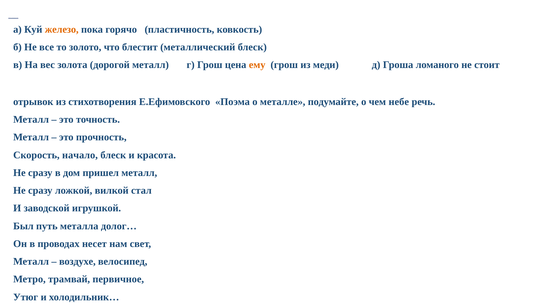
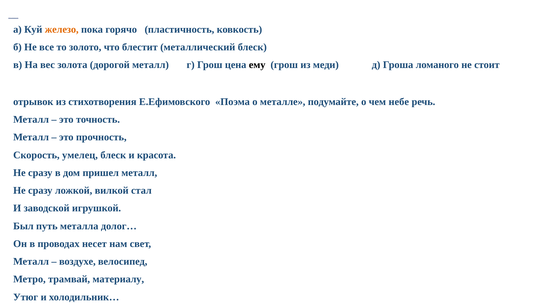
ему colour: orange -> black (257, 65)
начало: начало -> умелец (80, 155)
первичное: первичное -> материалу (118, 279)
